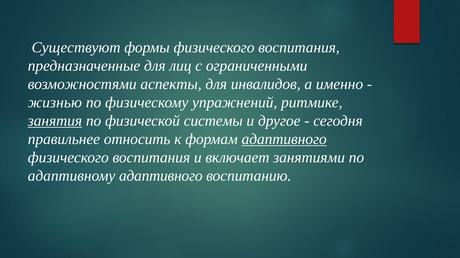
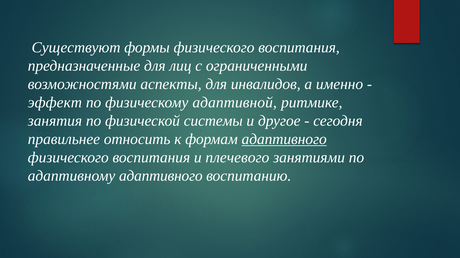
жизнью: жизнью -> эффект (55, 103)
упражнений: упражнений -> адаптивной (235, 103)
занятия underline: present -> none (55, 121)
включает: включает -> плечевого (237, 158)
